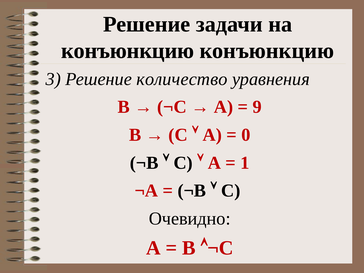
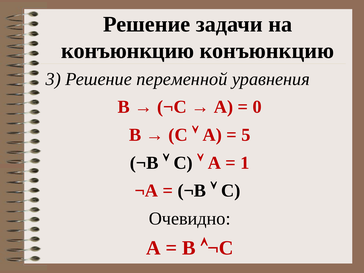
количество: количество -> переменной (182, 79)
9: 9 -> 0 (257, 107)
0: 0 -> 5 (246, 135)
